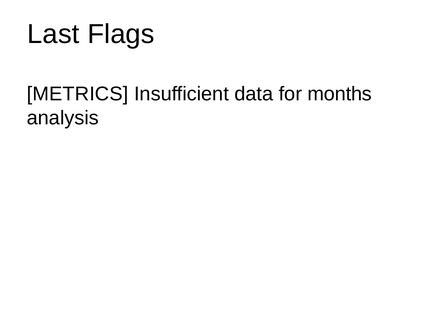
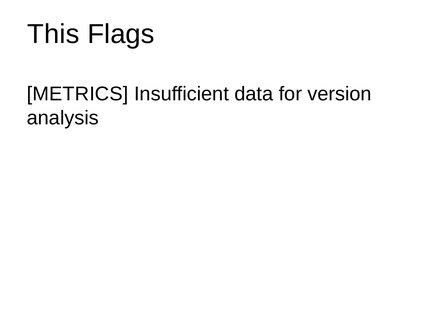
Last: Last -> This (53, 34)
months: months -> version (340, 94)
